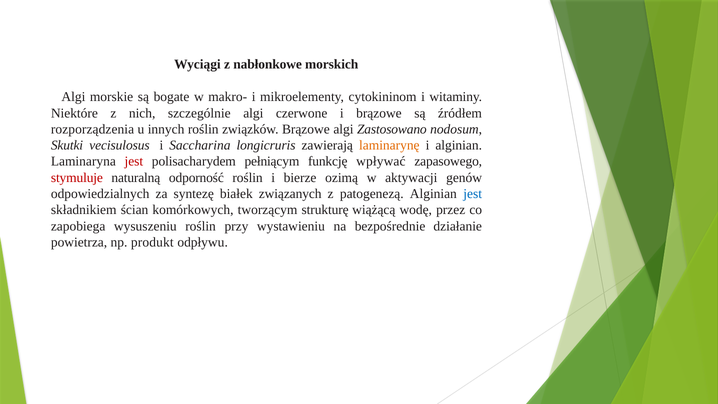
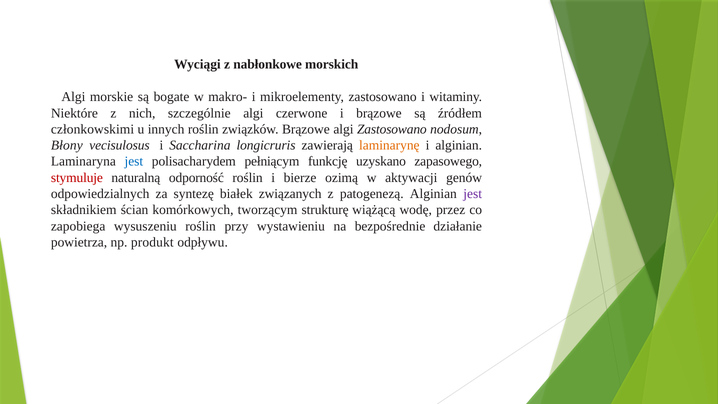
mikroelementy cytokininom: cytokininom -> zastosowano (383, 97)
rozporządzenia: rozporządzenia -> członkowskimi (93, 129)
Skutki: Skutki -> Błony (67, 145)
jest colour: red -> blue (134, 161)
wpływać: wpływać -> uzyskano (381, 161)
jest colour: blue -> purple (473, 194)
